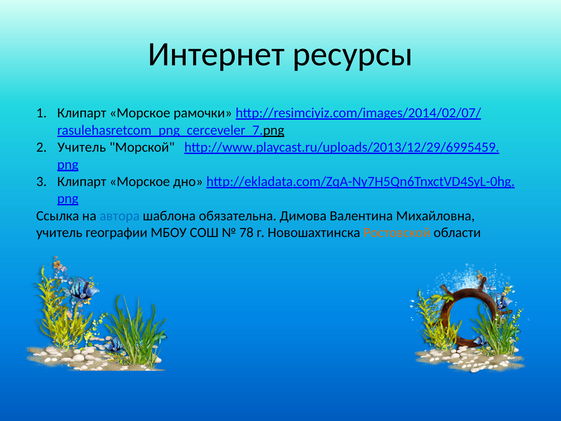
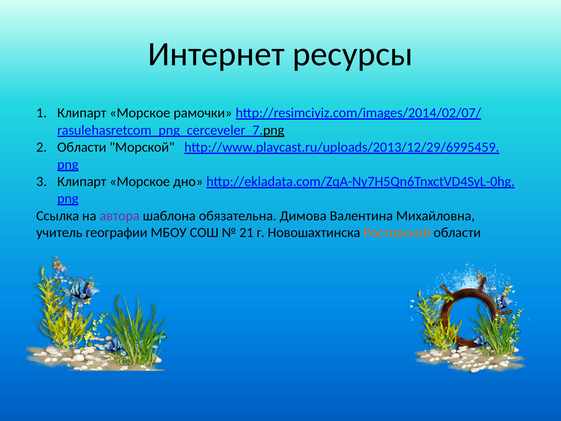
Учитель: Учитель -> Области (82, 147)
автора colour: blue -> purple (120, 216)
78: 78 -> 21 (246, 232)
